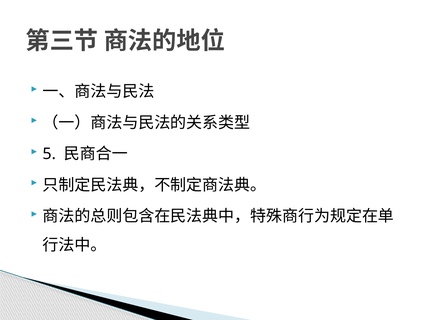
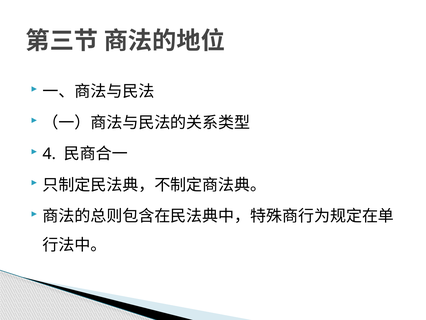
5: 5 -> 4 (49, 154)
